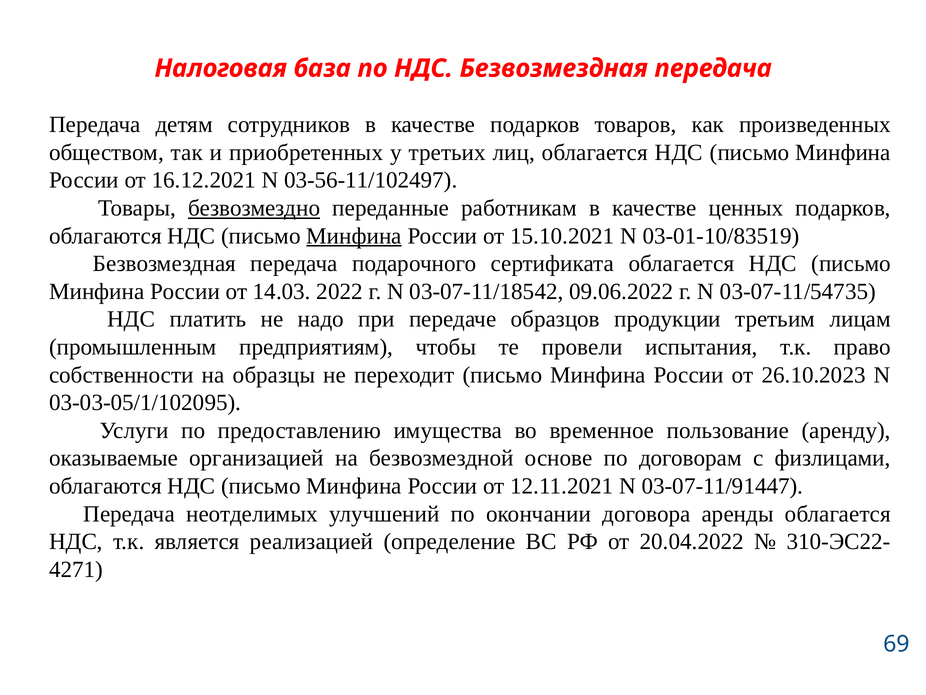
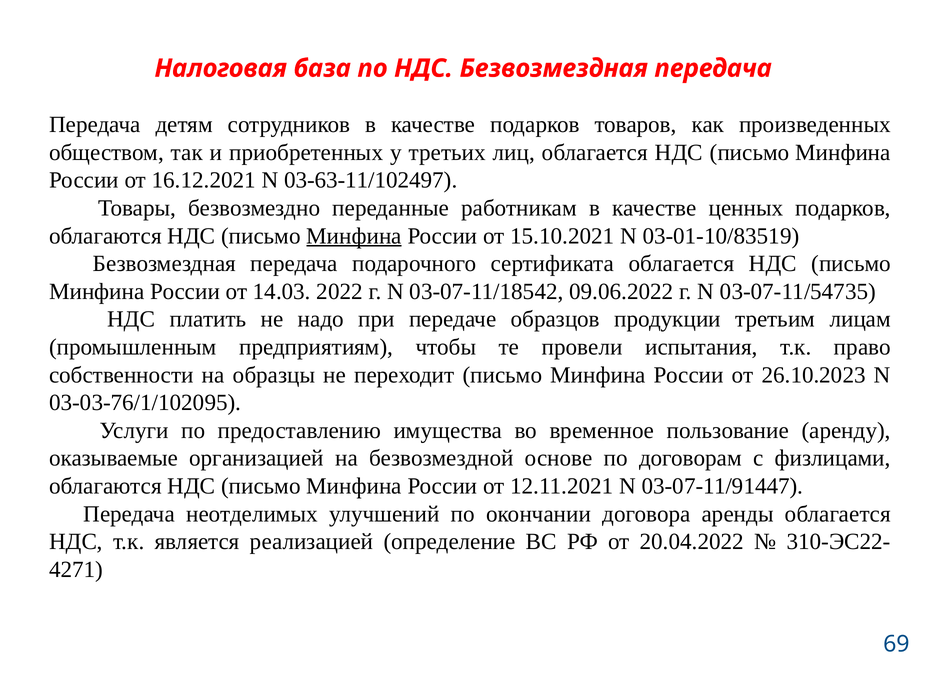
03-56-11/102497: 03-56-11/102497 -> 03-63-11/102497 (371, 180)
безвозмездно underline: present -> none (254, 208)
03-03-05/1/102095: 03-03-05/1/102095 -> 03-03-76/1/102095 (145, 402)
